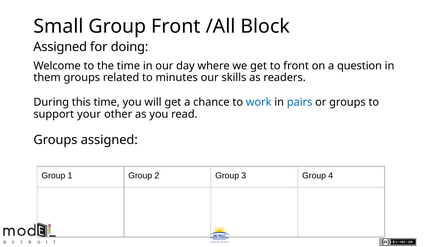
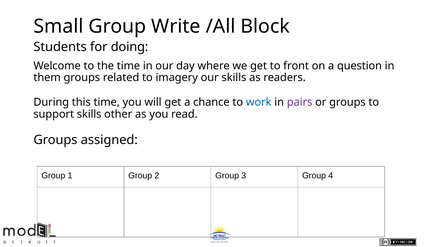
Group Front: Front -> Write (176, 26)
Assigned: Assigned -> Students (60, 47)
minutes: minutes -> imagery (177, 78)
pairs colour: blue -> purple (300, 102)
support your: your -> skills (89, 114)
